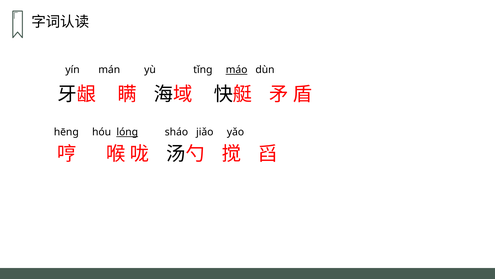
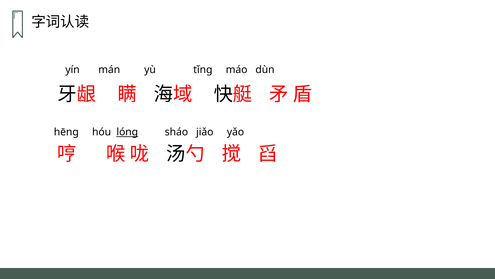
máo underline: present -> none (237, 70)
